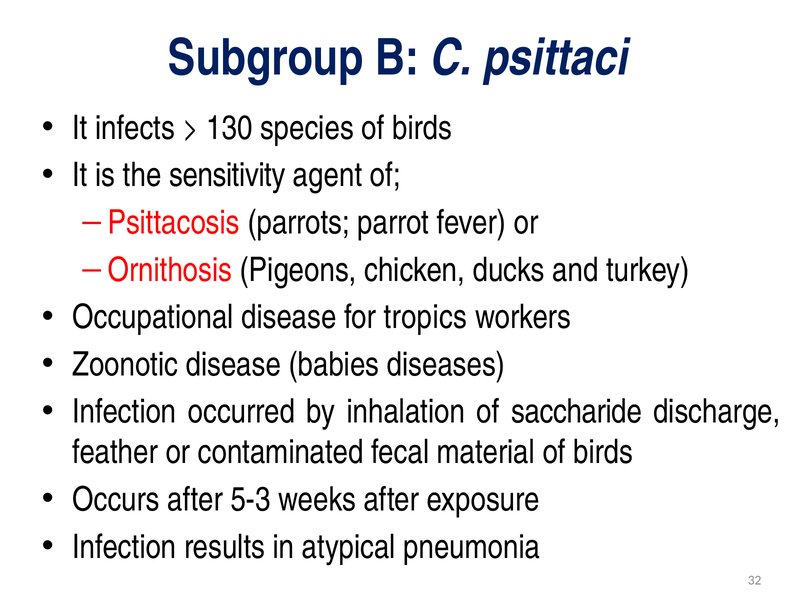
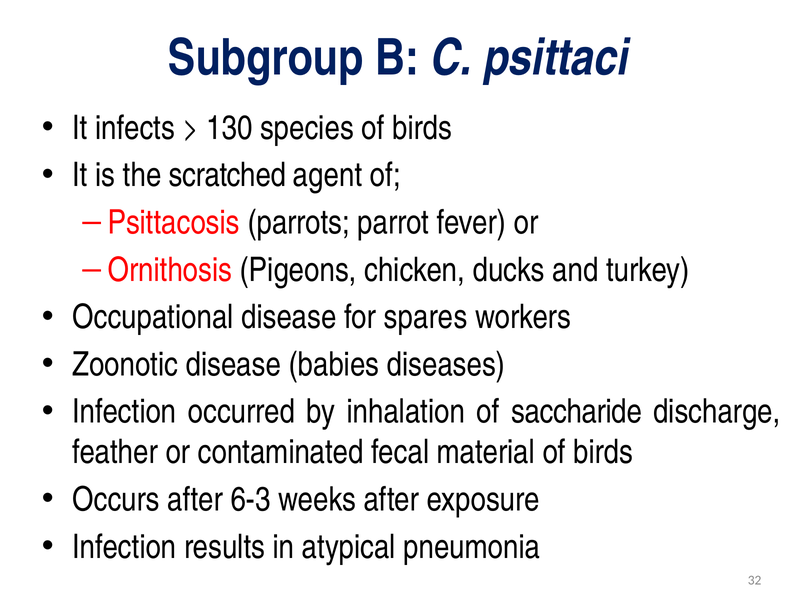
sensitivity: sensitivity -> scratched (227, 175)
tropics: tropics -> spares (426, 317)
5-3: 5-3 -> 6-3 (251, 499)
